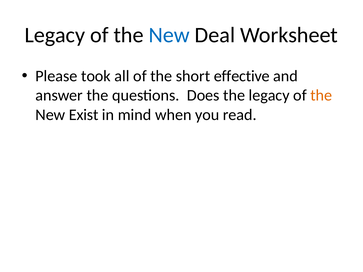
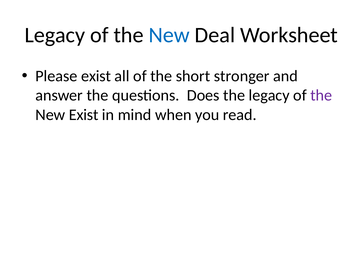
Please took: took -> exist (96, 76)
effective: effective -> stronger (242, 76)
the colour: orange -> purple (321, 96)
